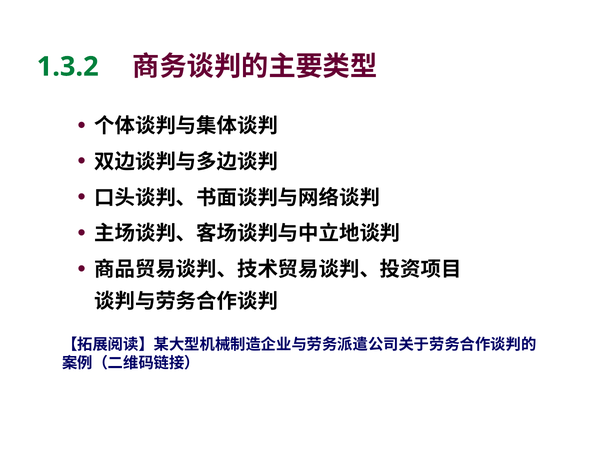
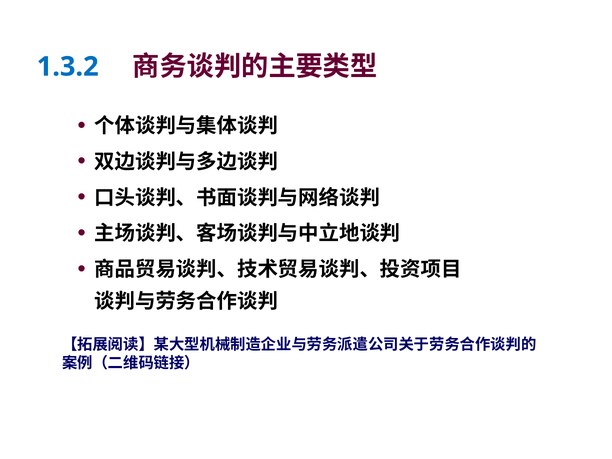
1.3.2 colour: green -> blue (68, 67)
